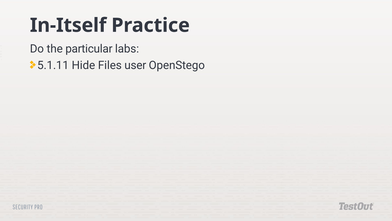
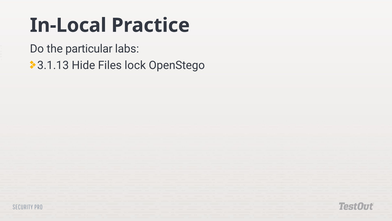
In-Itself: In-Itself -> In-Local (68, 25)
5.1.11: 5.1.11 -> 3.1.13 (53, 65)
user: user -> lock (135, 65)
